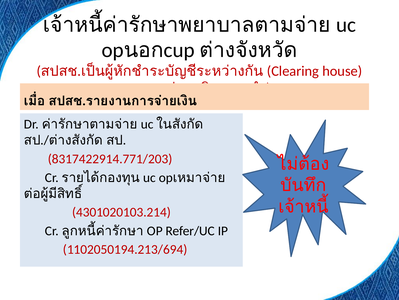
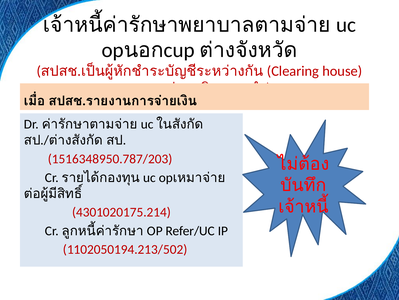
8317422914.771/203: 8317422914.771/203 -> 1516348950.787/203 (110, 159)
4301020103.214: 4301020103.214 -> 4301020175.214 (121, 212)
1102050194.213/694: 1102050194.213/694 -> 1102050194.213/502 (125, 249)
